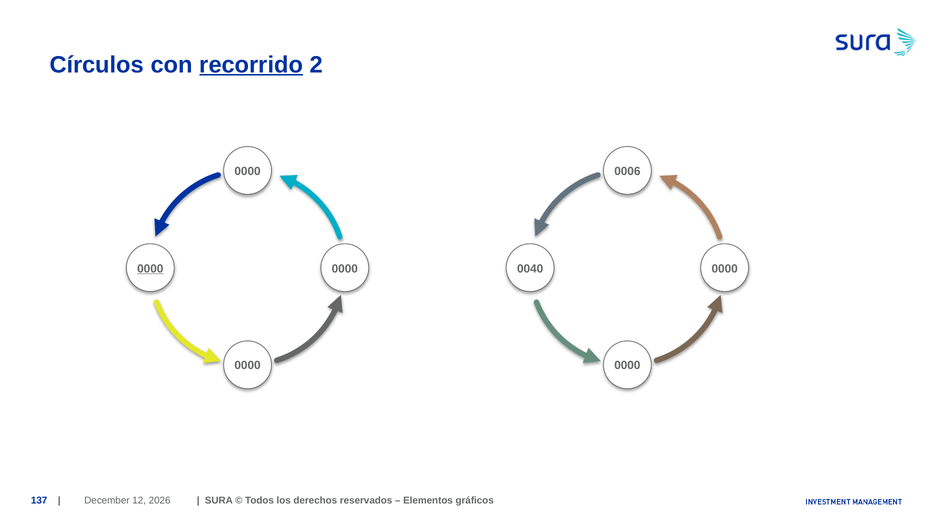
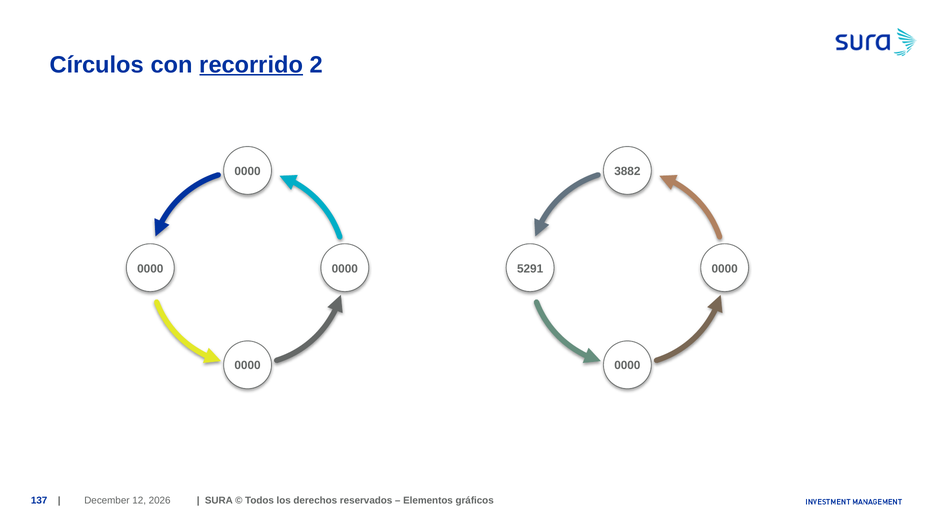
0006: 0006 -> 3882 (627, 171)
0000 underline: present -> none (150, 269)
0040: 0040 -> 5291 (530, 269)
